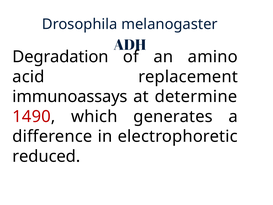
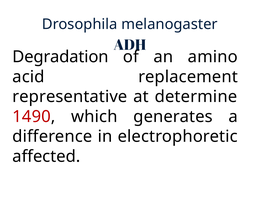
immunoassays: immunoassays -> representative (70, 97)
reduced: reduced -> affected (46, 156)
